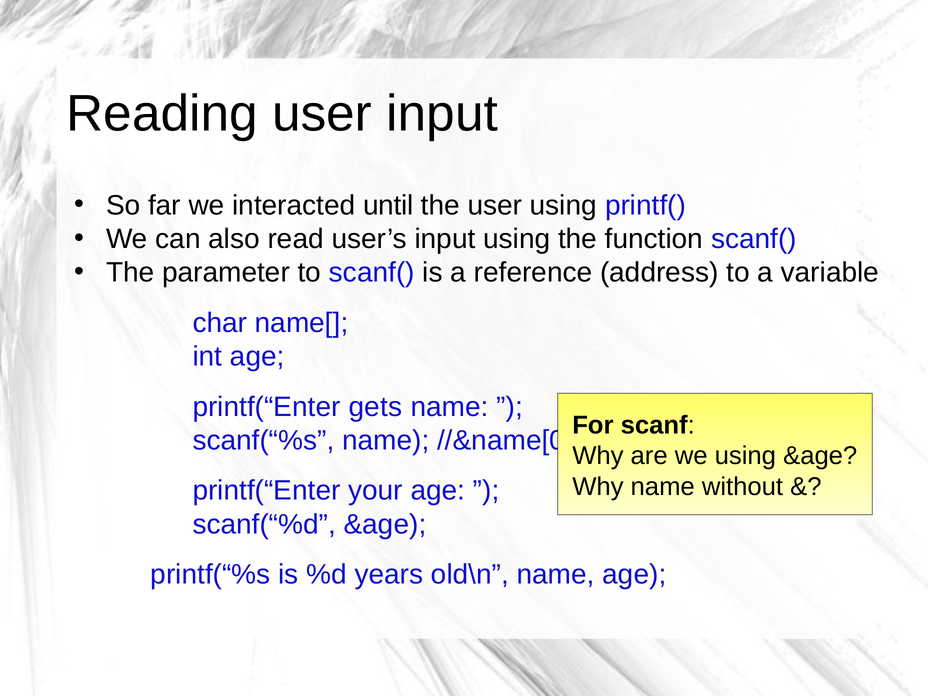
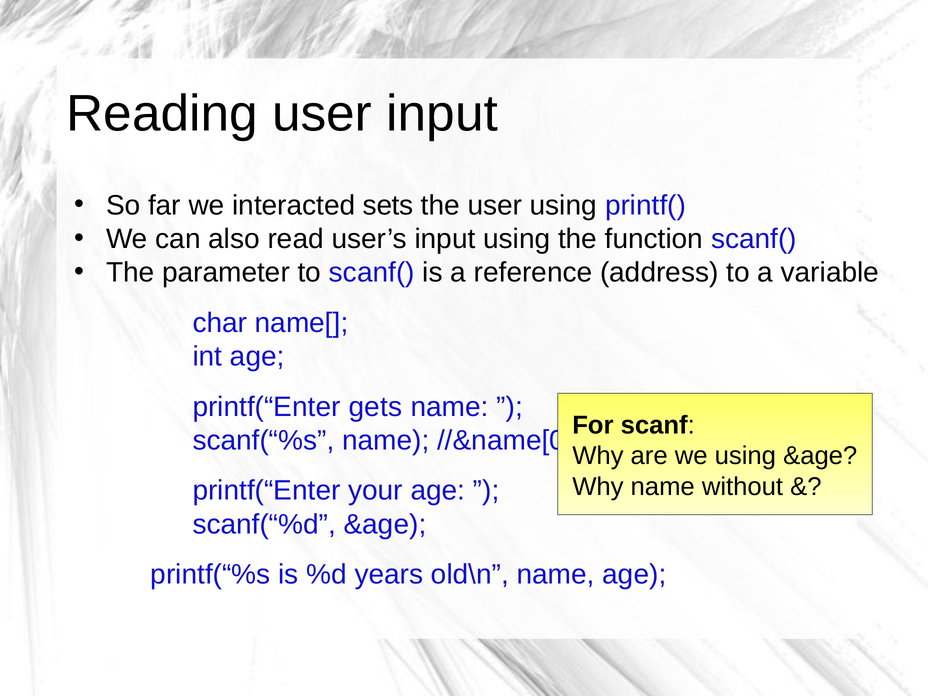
until: until -> sets (388, 205)
